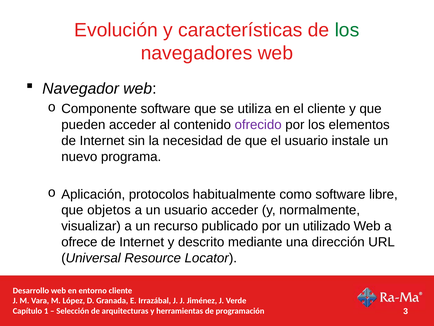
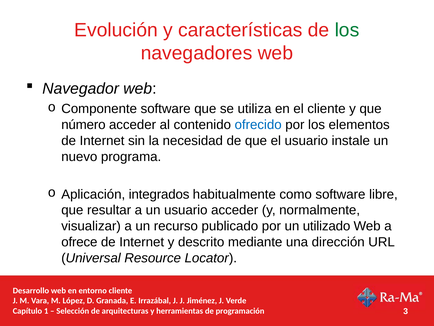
pueden: pueden -> número (83, 125)
ofrecido colour: purple -> blue (258, 125)
protocolos: protocolos -> integrados (159, 194)
objetos: objetos -> resultar (109, 210)
